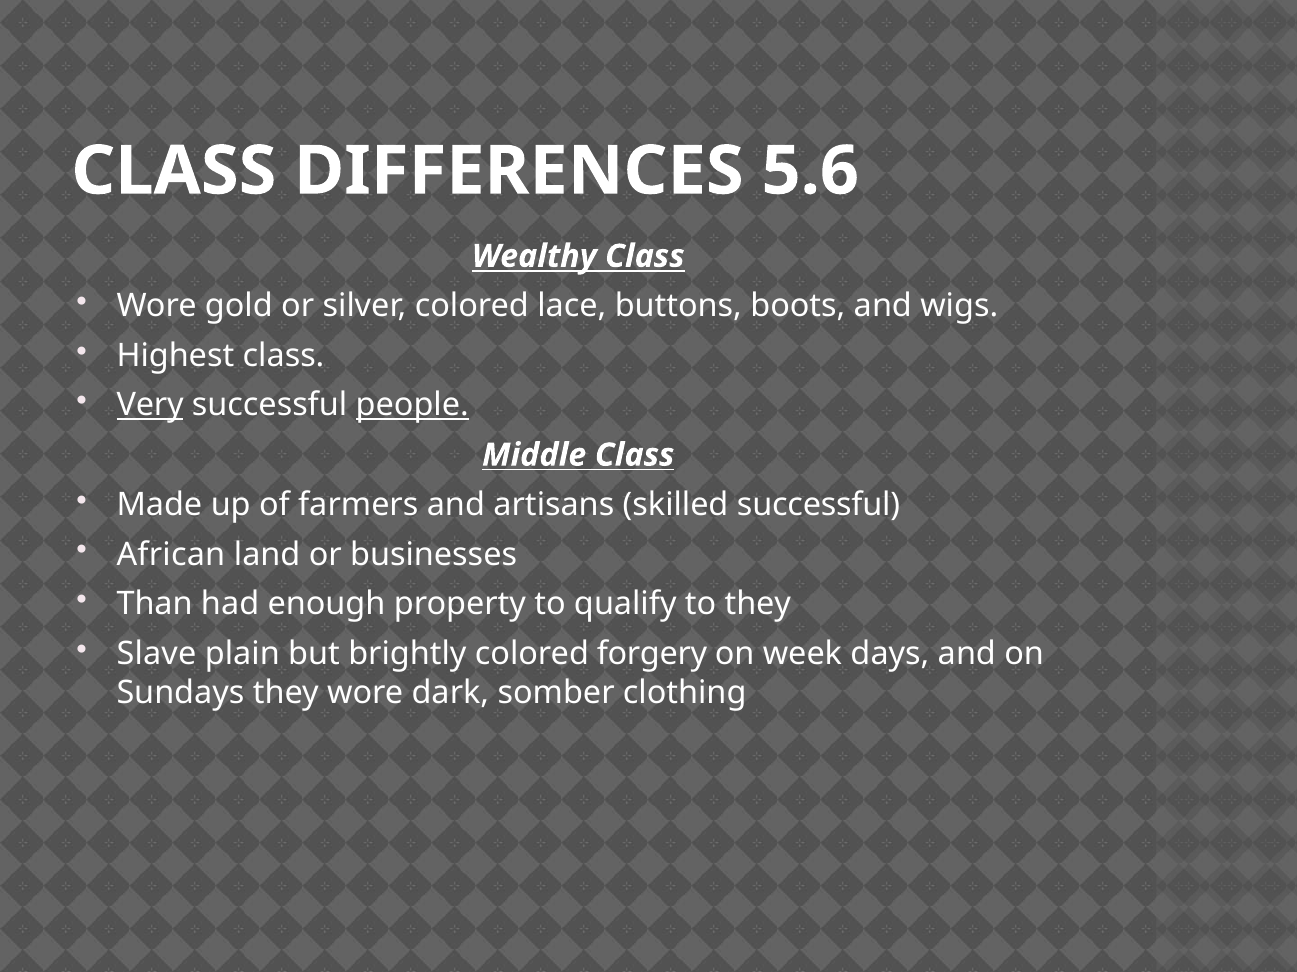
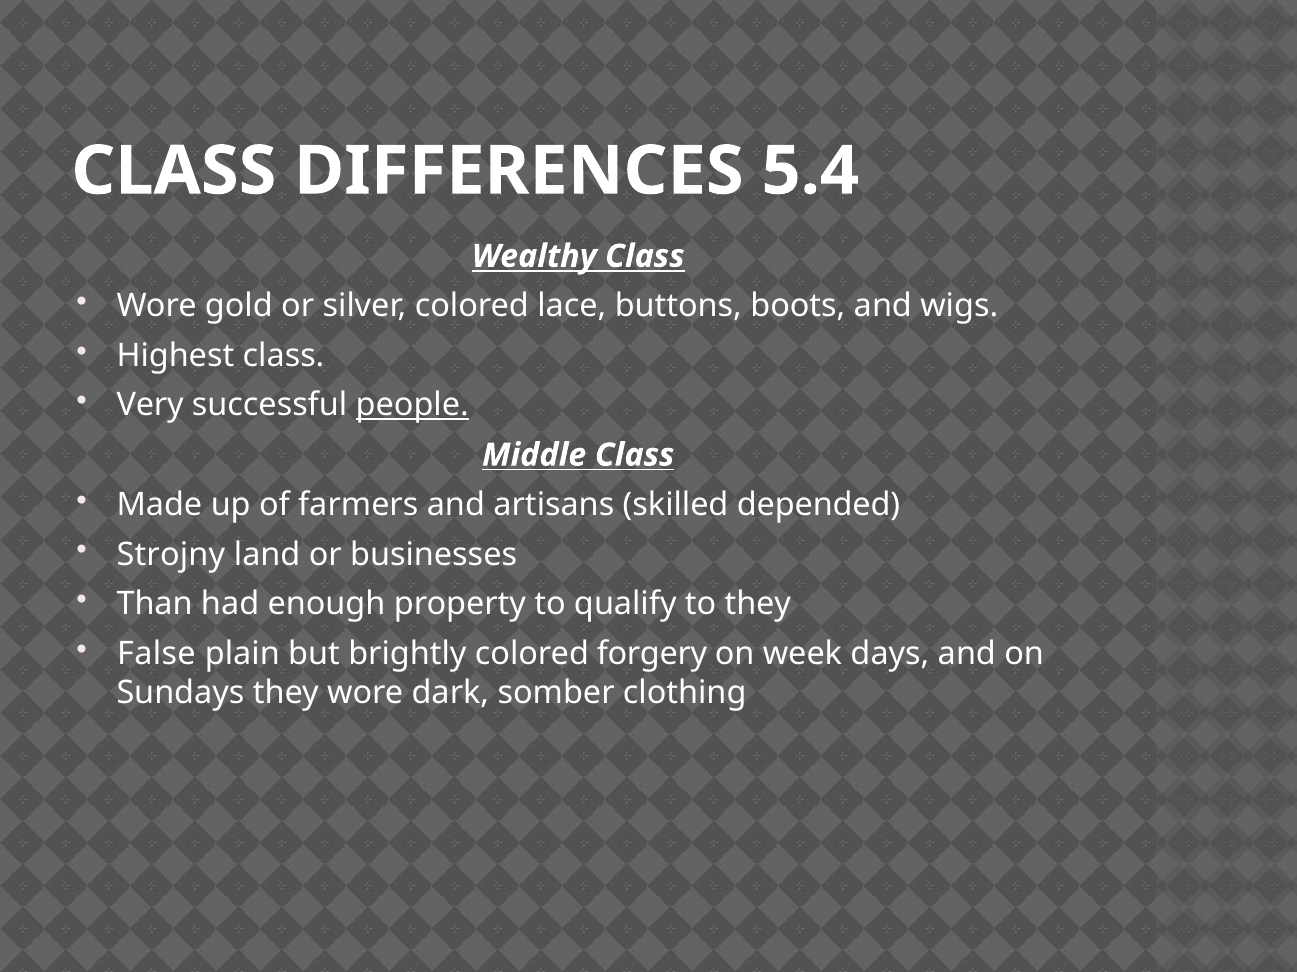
5.6: 5.6 -> 5.4 (810, 171)
Very underline: present -> none (150, 406)
skilled successful: successful -> depended (818, 505)
African: African -> Strojny (171, 555)
Slave: Slave -> False (156, 654)
